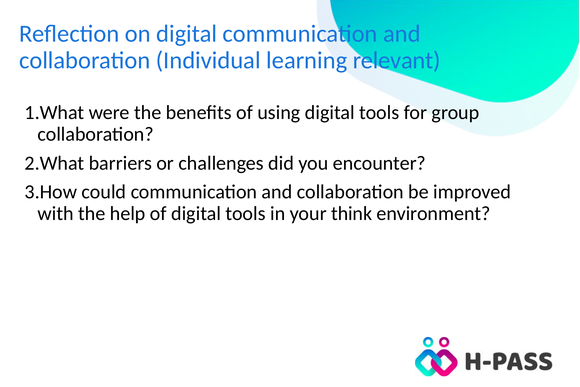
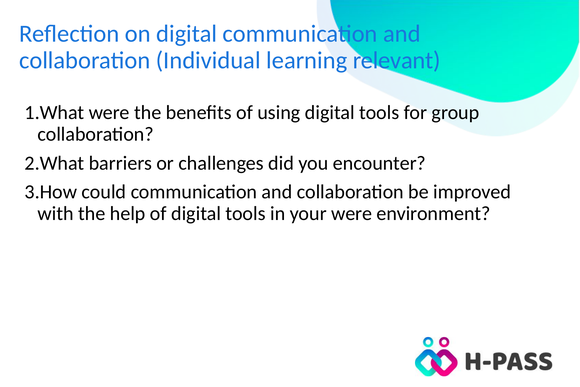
your think: think -> were (352, 214)
